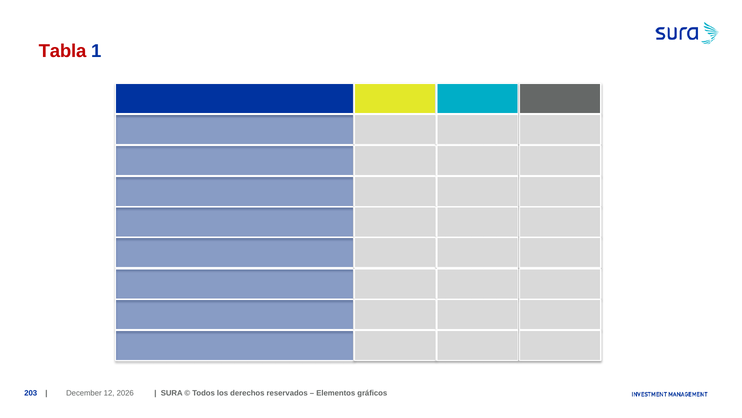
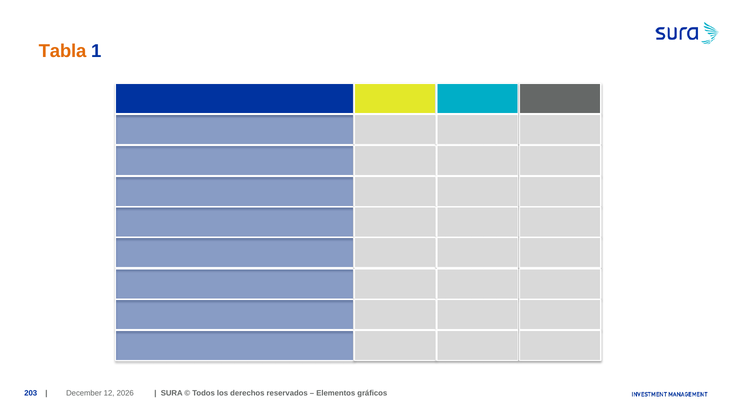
Tabla colour: red -> orange (63, 51)
